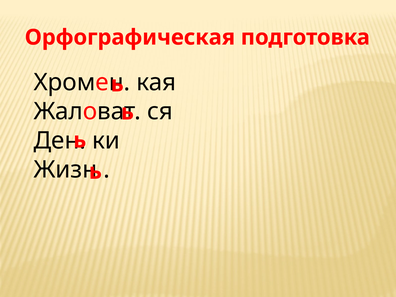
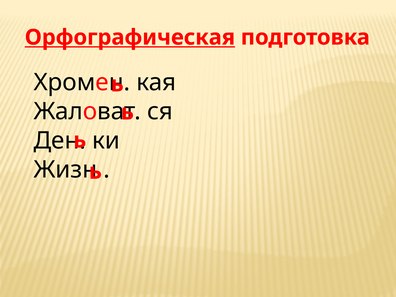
Орфографическая underline: none -> present (130, 37)
